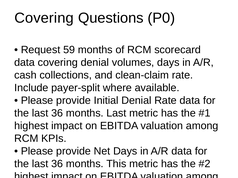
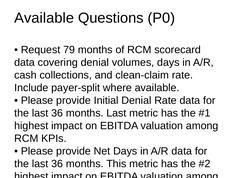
Covering: Covering -> Available (44, 18)
59: 59 -> 79 (69, 50)
